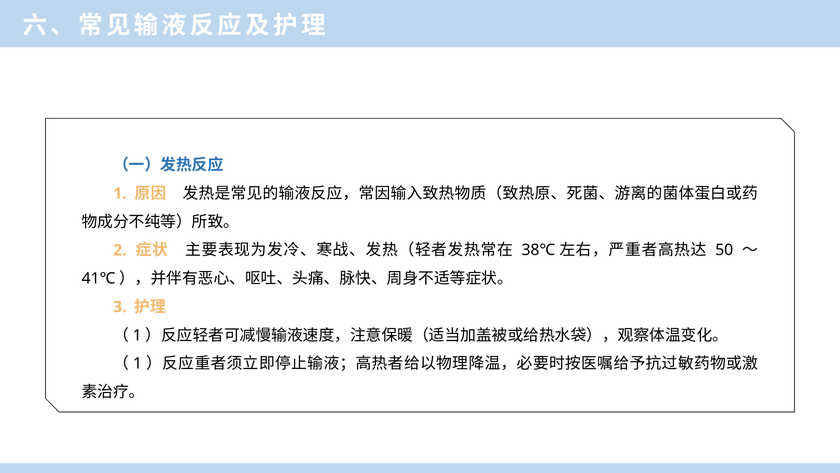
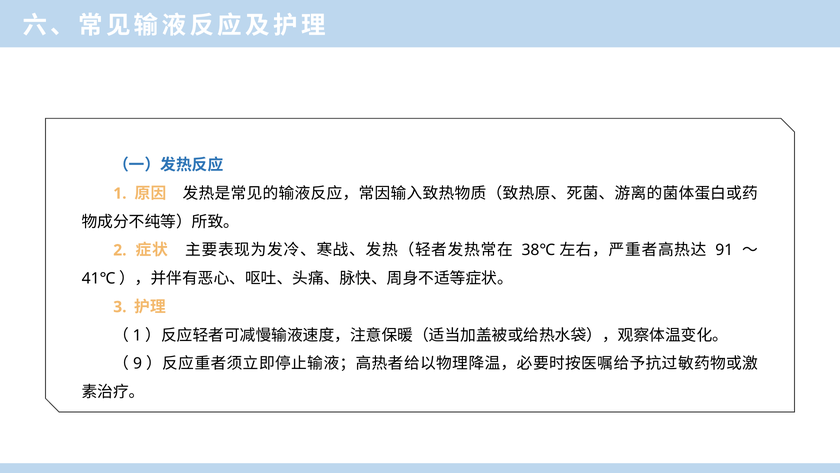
50: 50 -> 91 (724, 250)
1: 1 -> 9 (138, 363)
